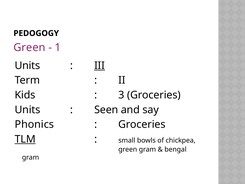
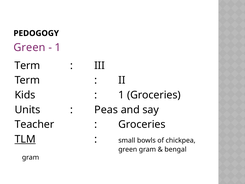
Units: Units -> Term (27, 65)
III underline: present -> none (100, 65)
3: 3 -> 1 (121, 95)
Seen: Seen -> Peas (106, 110)
Phonics: Phonics -> Teacher (34, 124)
